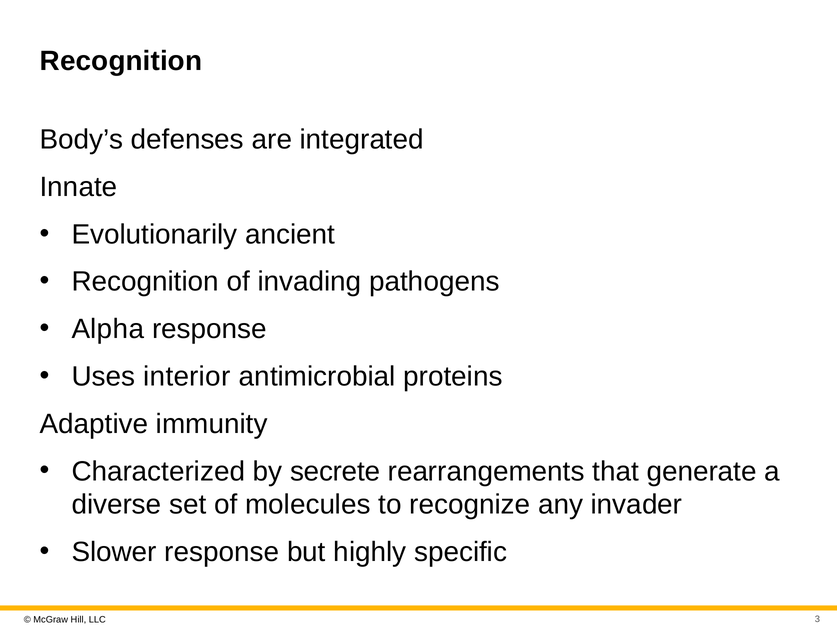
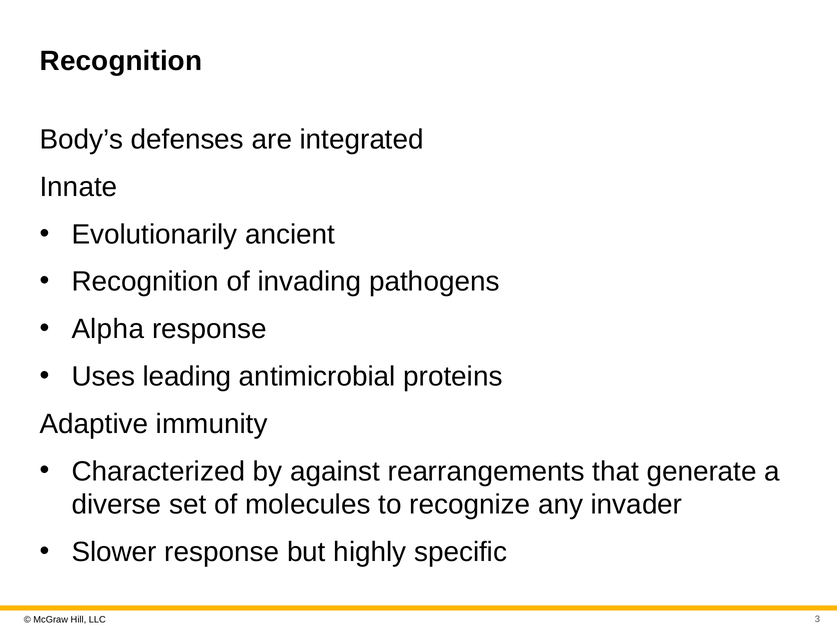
interior: interior -> leading (187, 377)
secrete: secrete -> against (335, 472)
